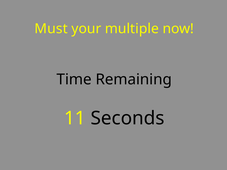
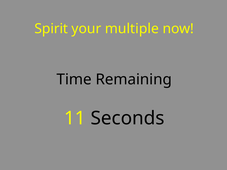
Must: Must -> Spirit (51, 29)
